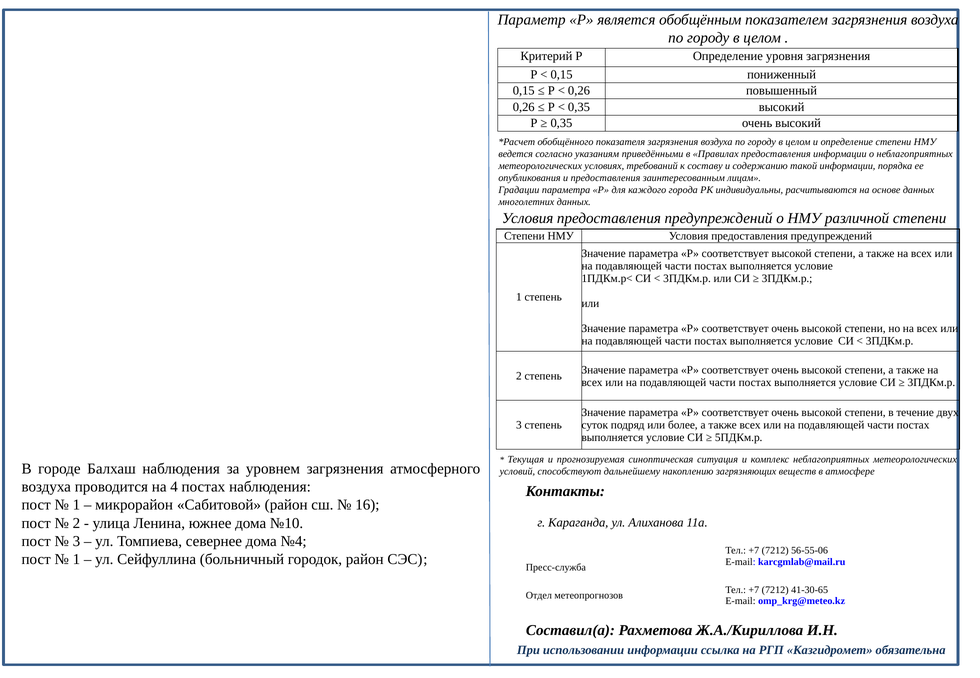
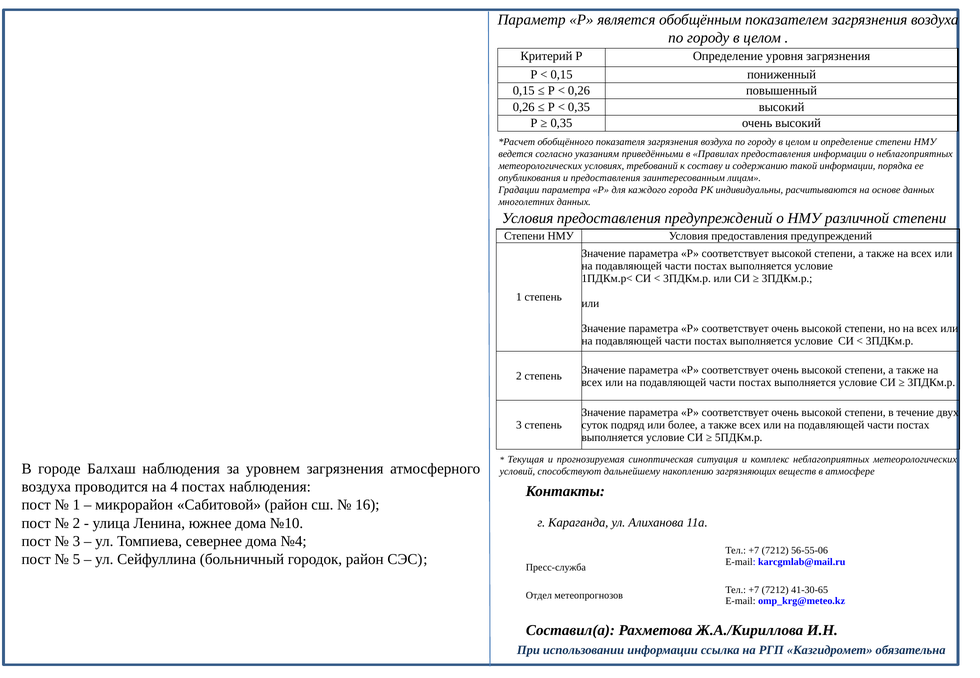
1: 1 -> 5 (76, 560)
